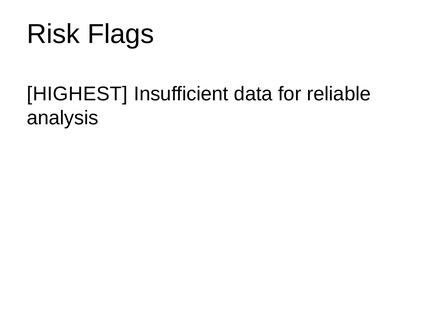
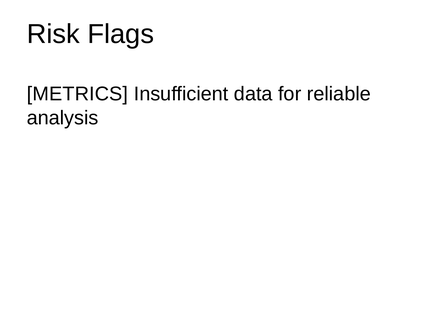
HIGHEST: HIGHEST -> METRICS (77, 94)
